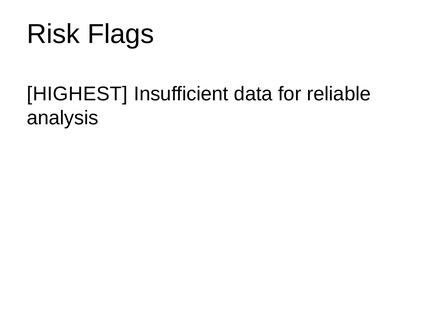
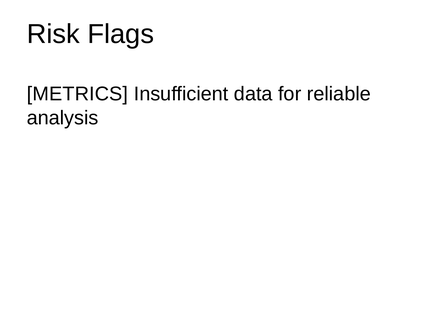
HIGHEST: HIGHEST -> METRICS (77, 94)
